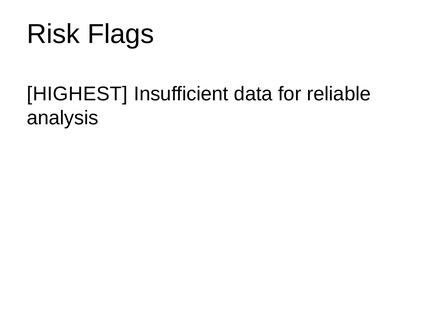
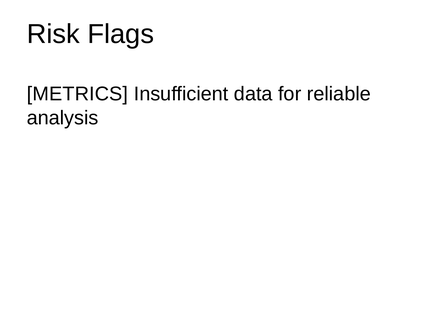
HIGHEST: HIGHEST -> METRICS (77, 94)
